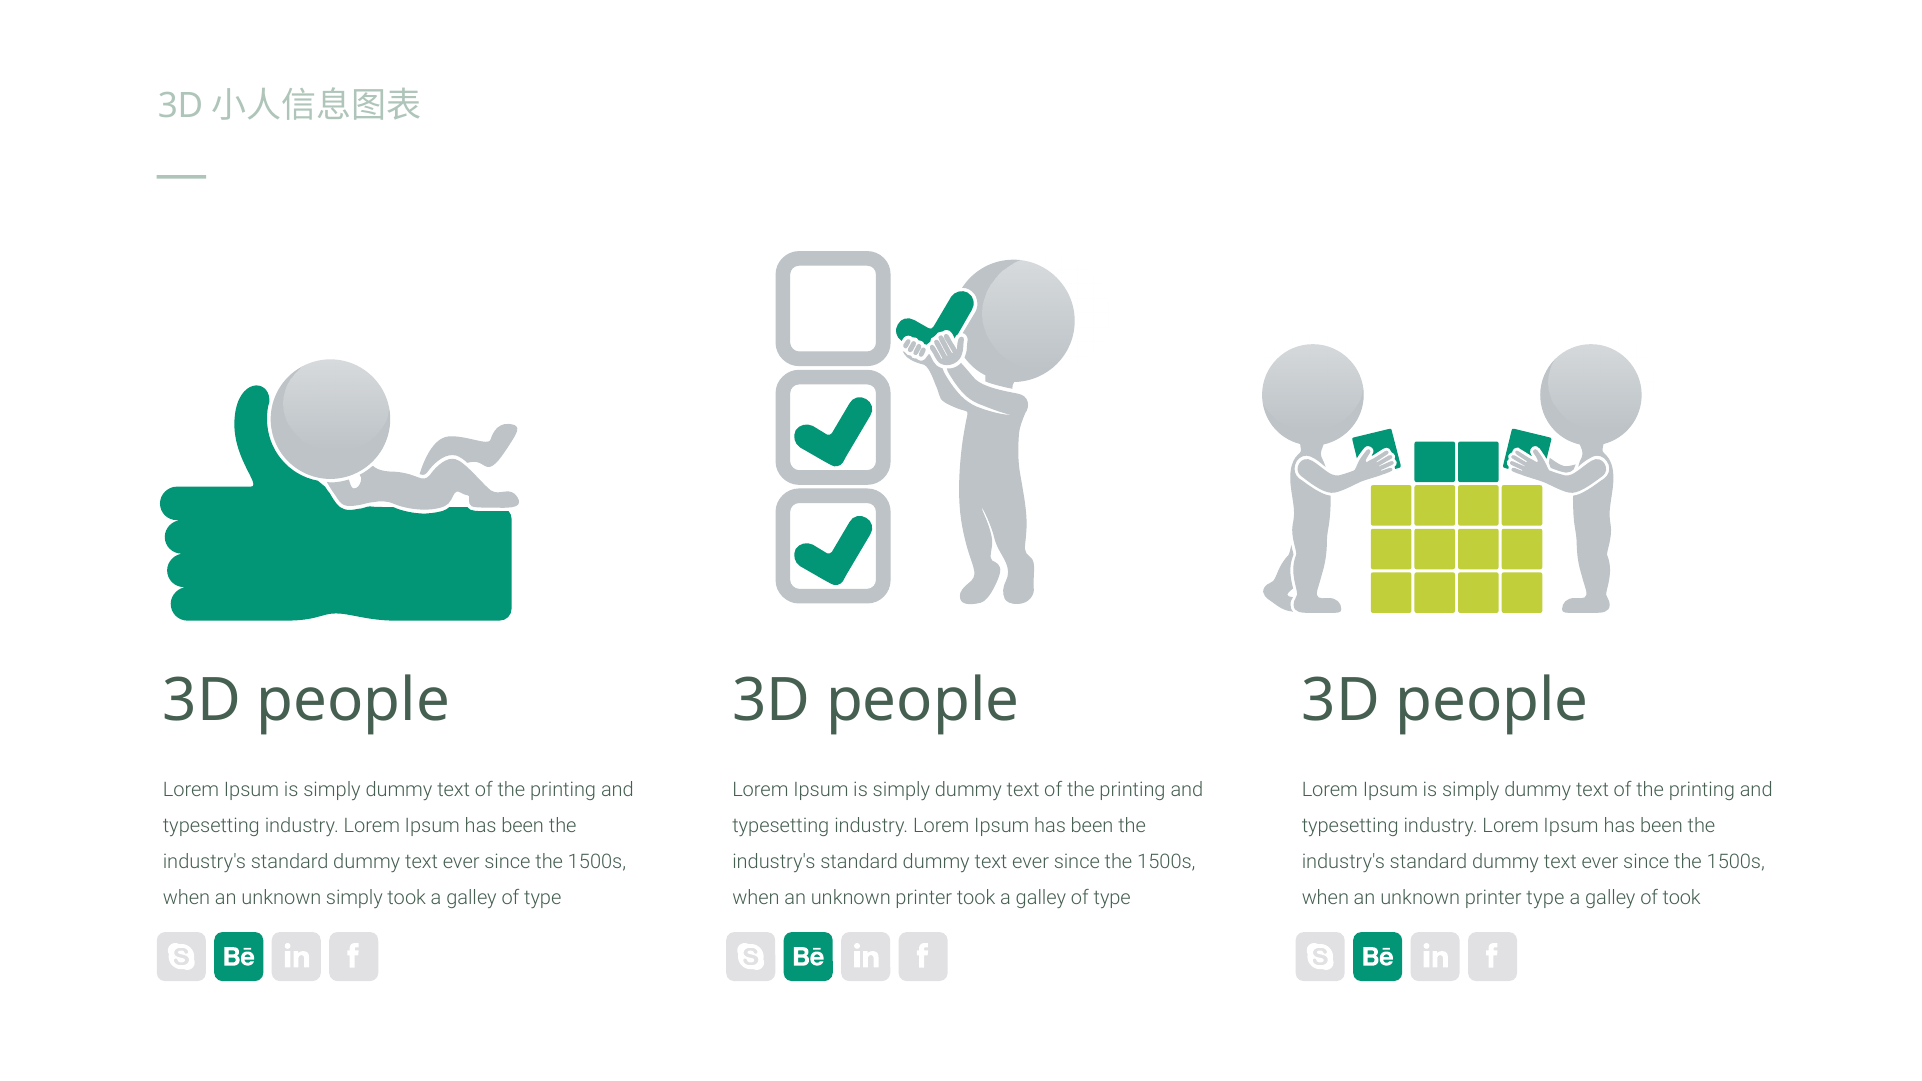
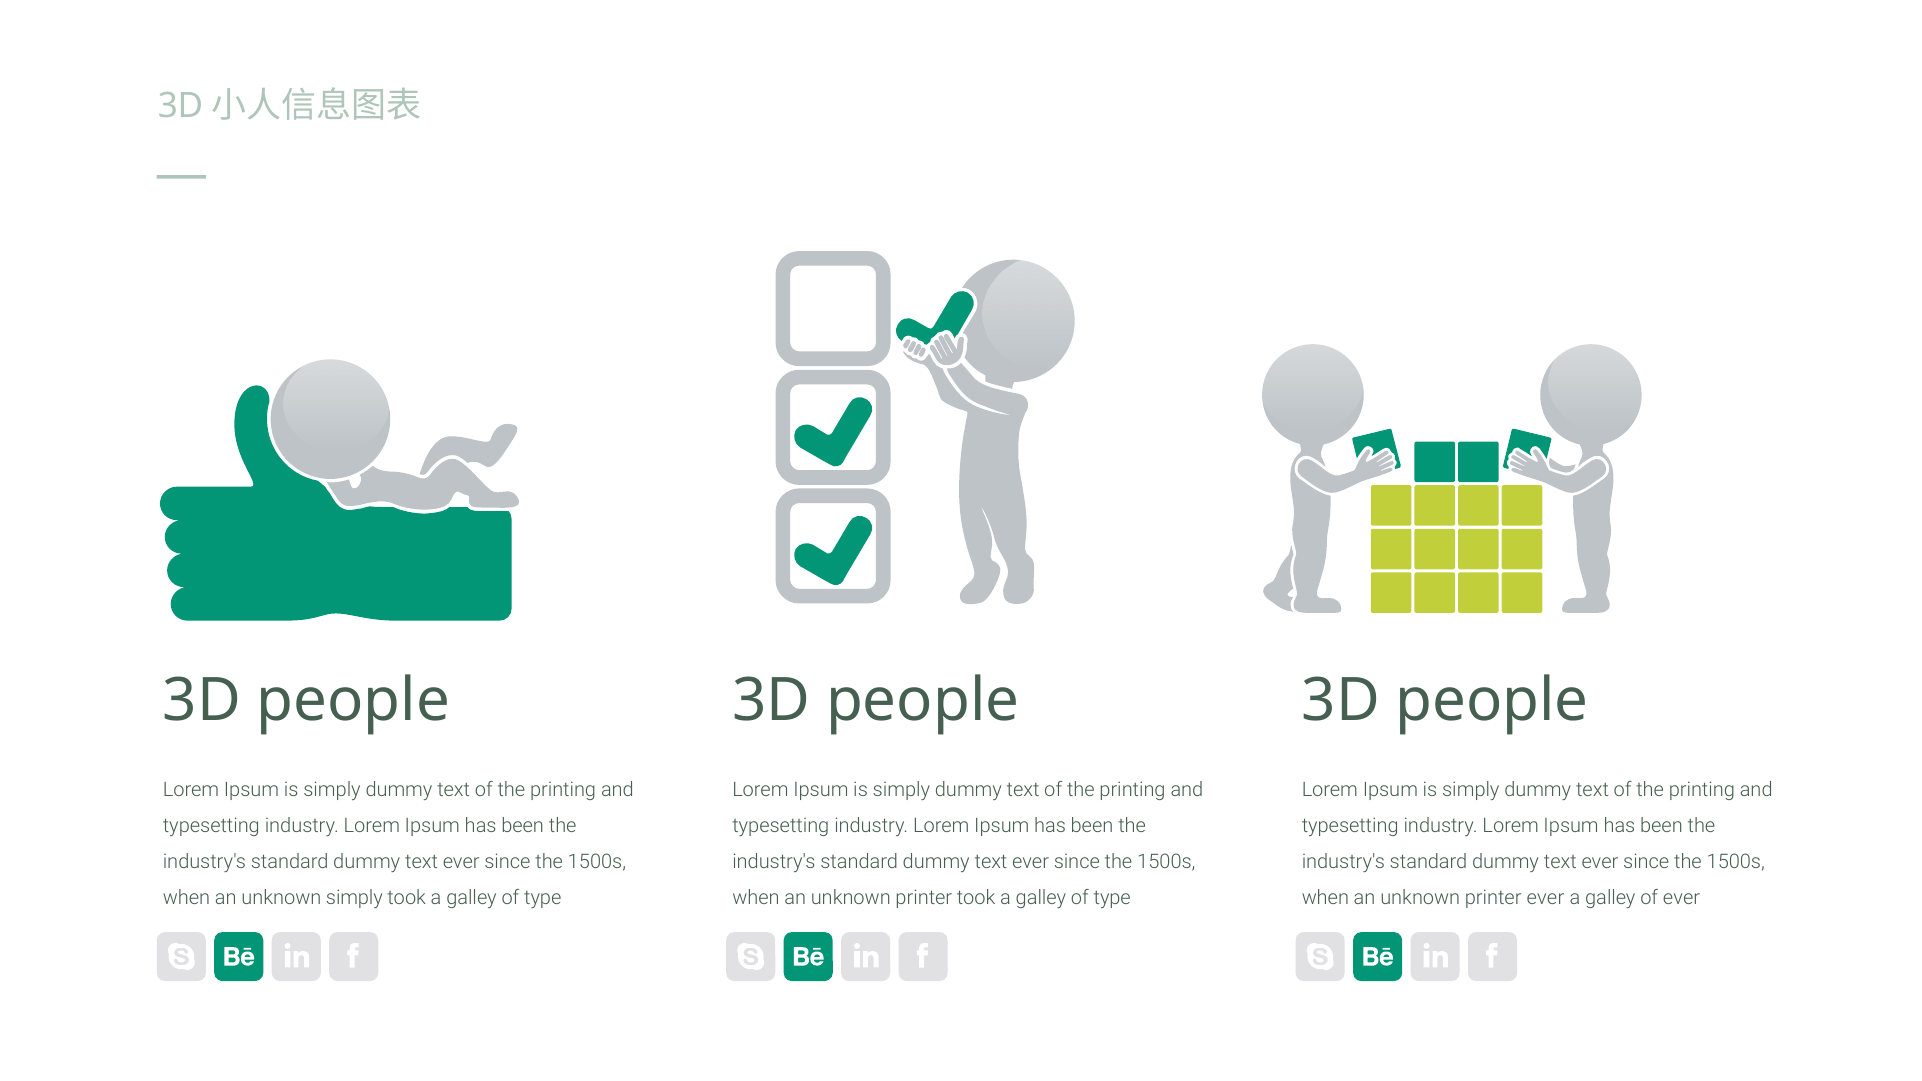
printer type: type -> ever (1545, 898)
of took: took -> ever (1682, 898)
